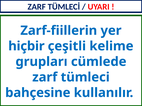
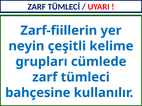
hiçbir: hiçbir -> neyin (26, 46)
